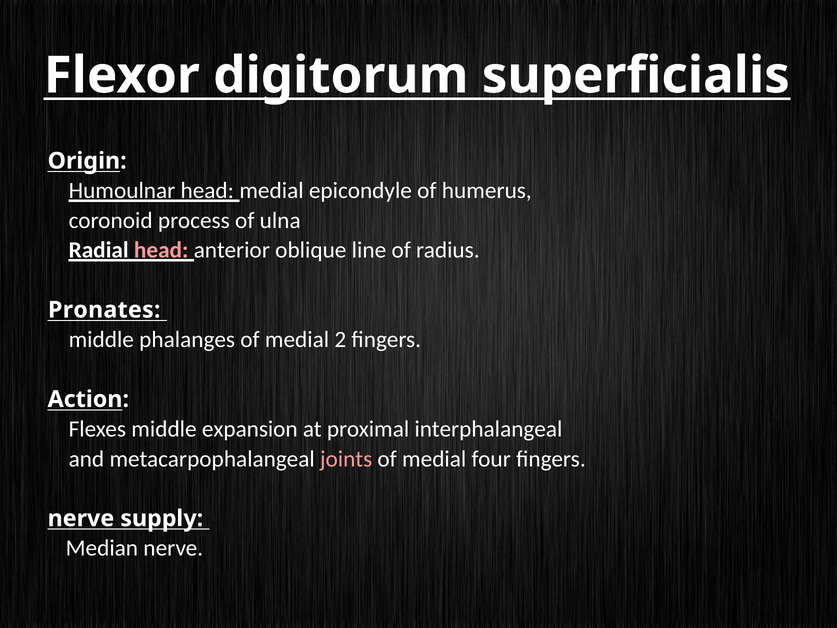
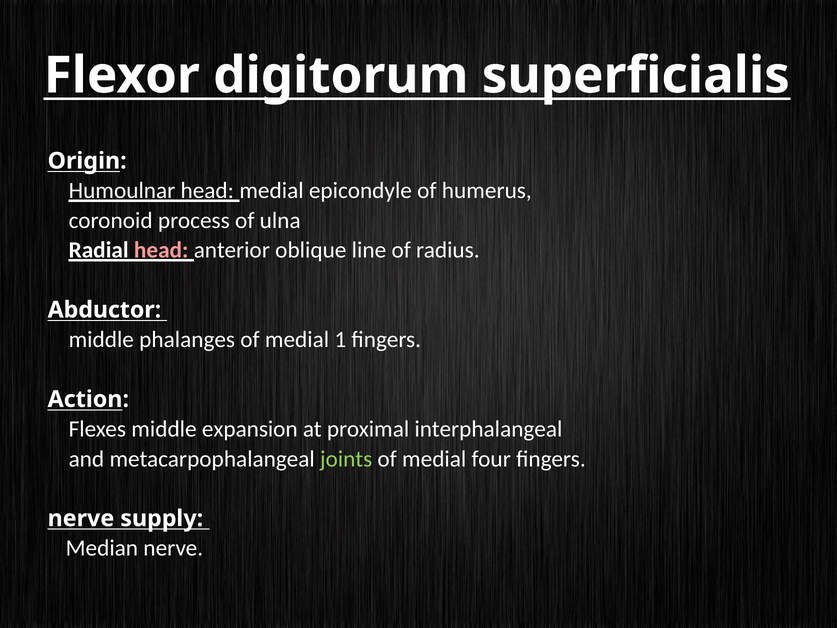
Pronates: Pronates -> Abductor (104, 310)
2: 2 -> 1 (340, 340)
joints colour: pink -> light green (346, 459)
